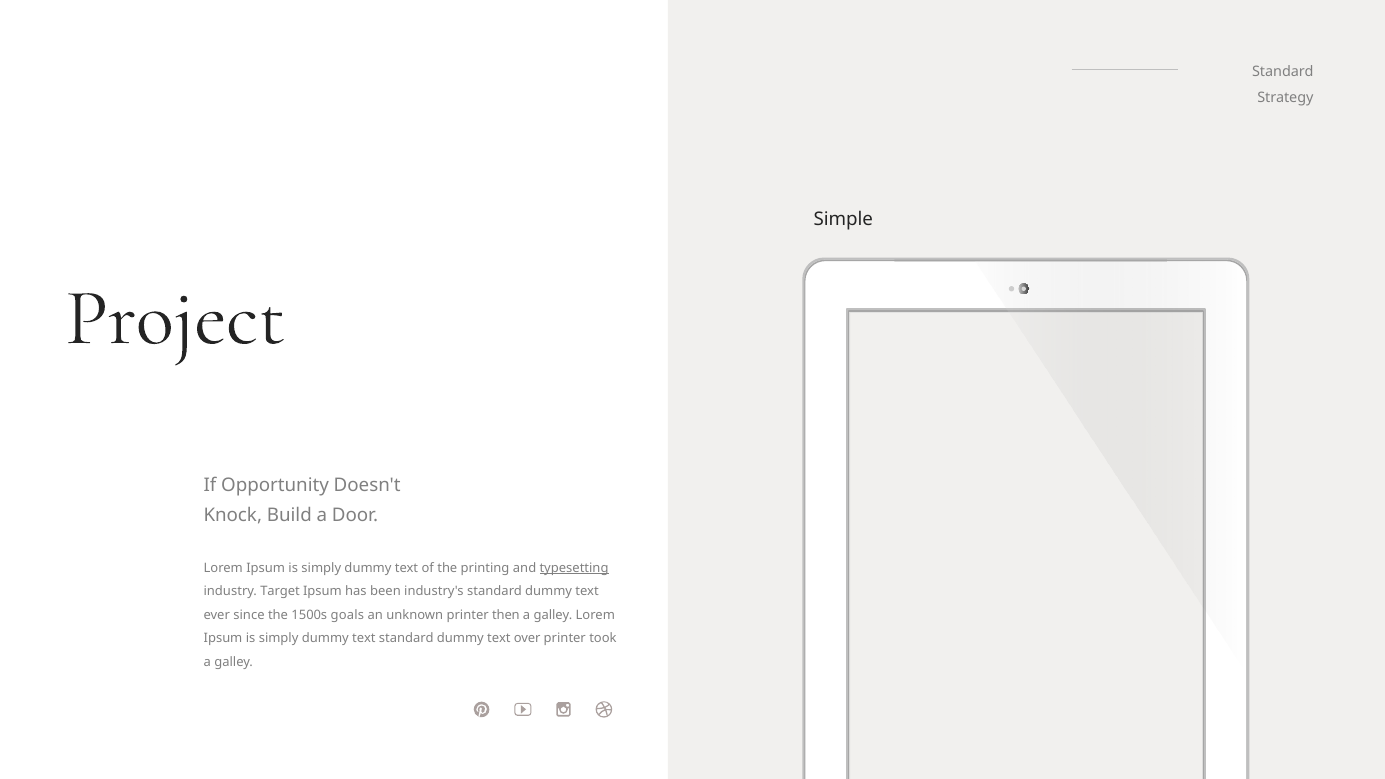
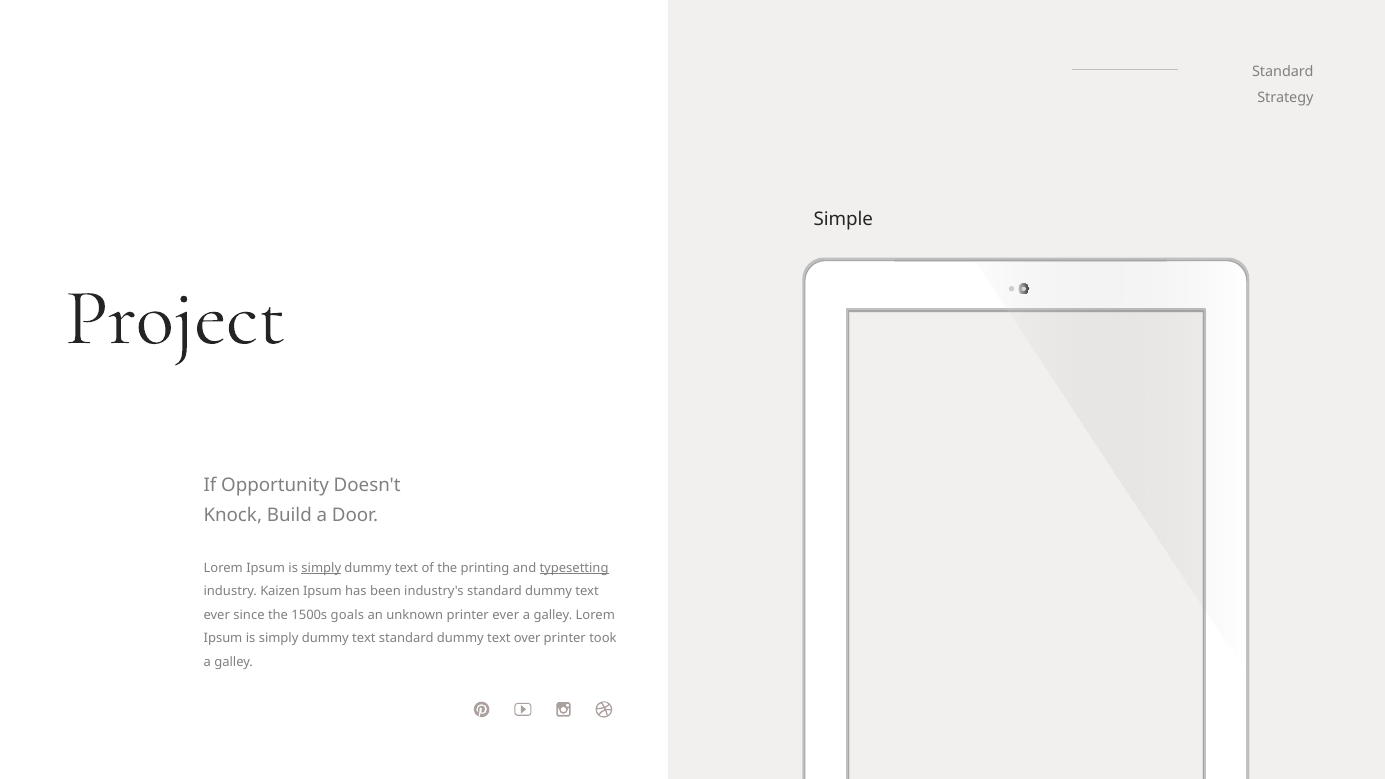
simply underline: none -> present (321, 568)
Target: Target -> Kaizen (280, 591)
printer then: then -> ever (506, 615)
